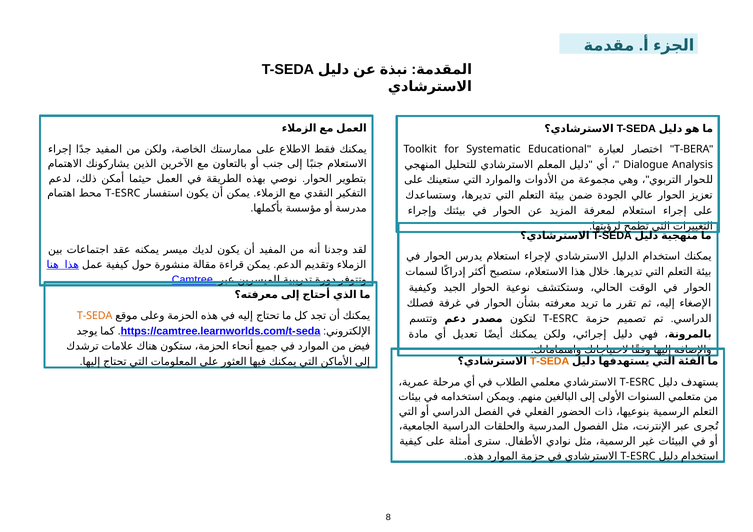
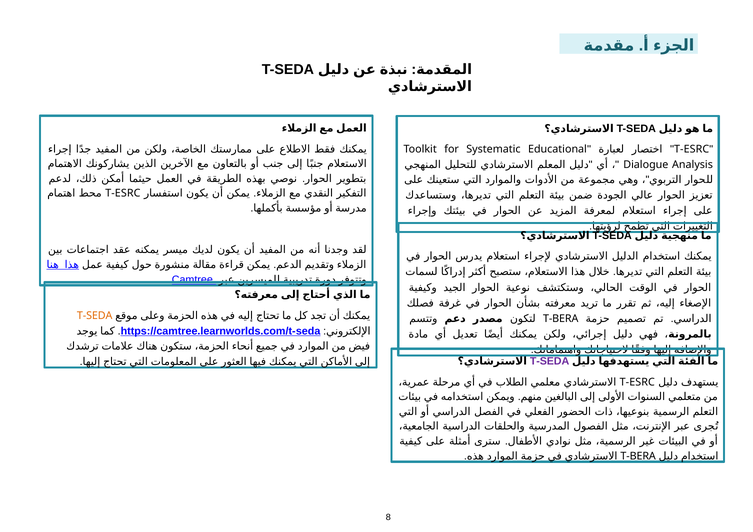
T-BERA: T-BERA -> T-ESRC (692, 149)
T-ESRC: T-ESRC -> T-BERA (561, 319)
T-SEDA colour: orange -> purple (550, 362)
T-ESRC: T-ESRC -> T-BERA (638, 456)
